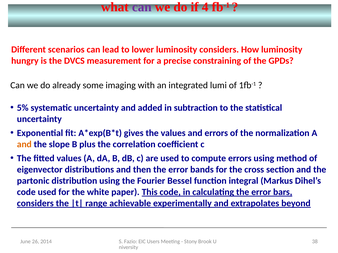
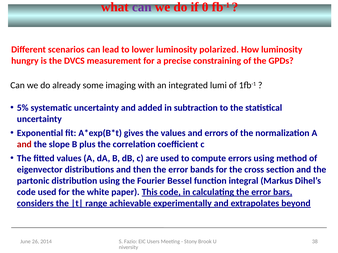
4: 4 -> 0 (205, 7)
luminosity considers: considers -> polarized (219, 50)
and colour: orange -> red (24, 145)
